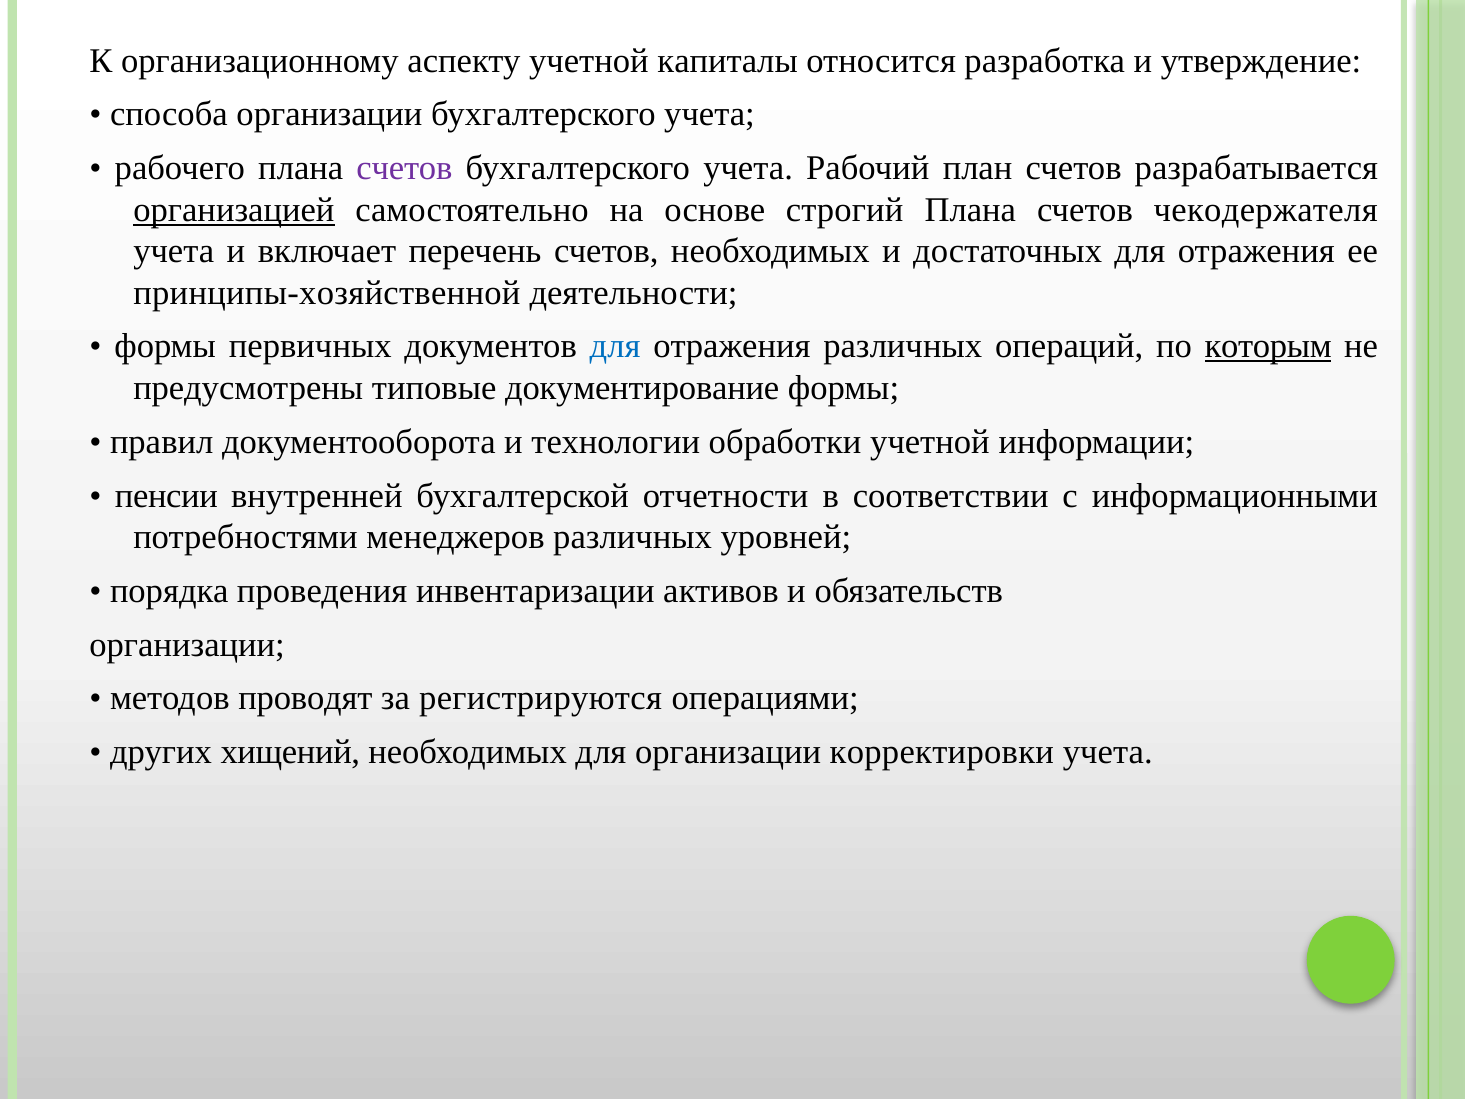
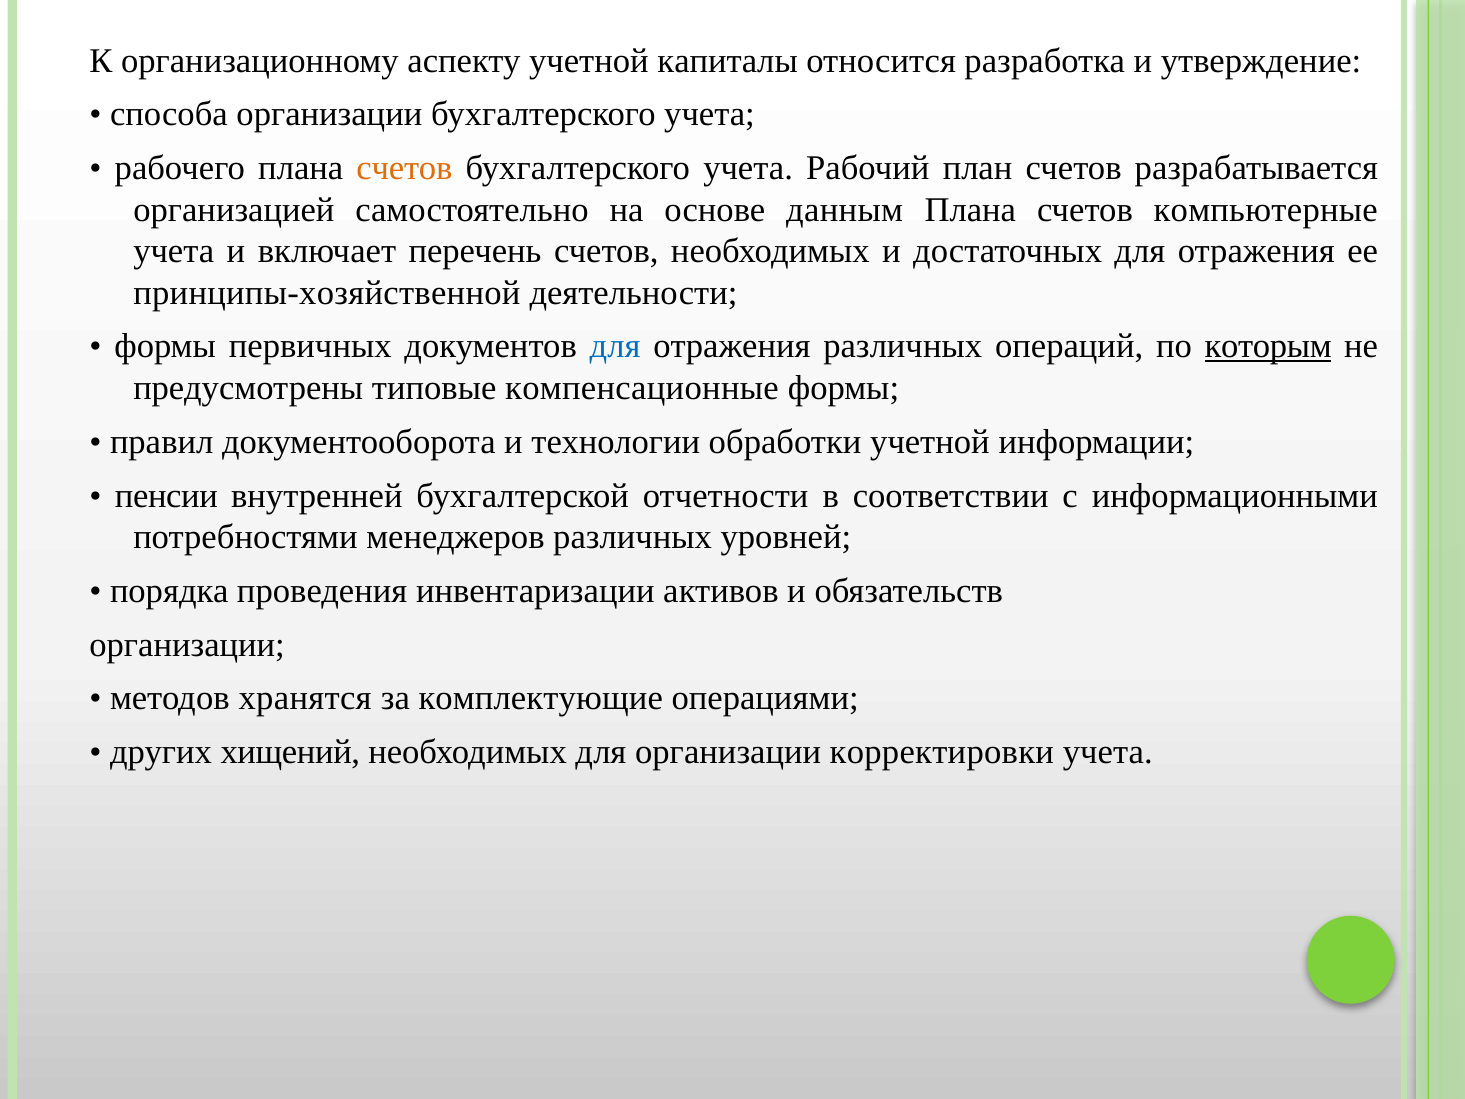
счетов colour: purple -> orange (404, 168)
организацией underline: present -> none (234, 210)
строгий: строгий -> данным (845, 210)
чекодержателя: чекодержателя -> компьютерные (1266, 210)
документирование: документирование -> компенсационные (642, 388)
проводят: проводят -> хранятся (305, 698)
регистрируются: регистрируются -> комплектующие (541, 698)
